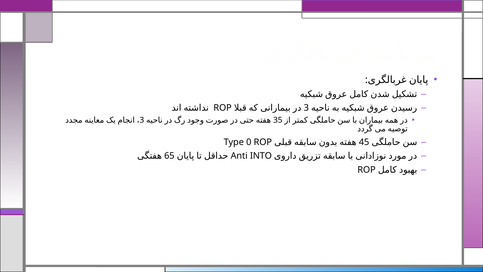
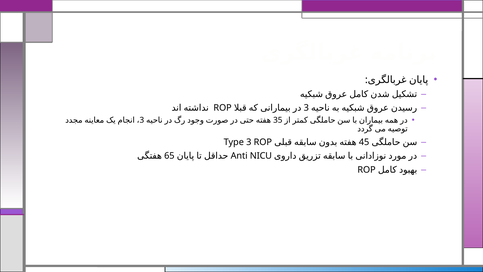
Type 0: 0 -> 3 (249, 142)
INTO: INTO -> NICU (261, 156)
